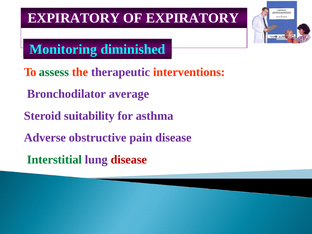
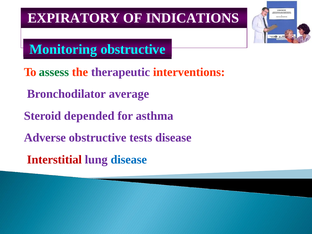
OF EXPIRATORY: EXPIRATORY -> INDICATIONS (192, 18)
Monitoring diminished: diminished -> obstructive (133, 49)
suitability: suitability -> depended (89, 116)
pain: pain -> tests (141, 138)
Interstitial colour: green -> red (54, 160)
disease colour: red -> blue (129, 160)
